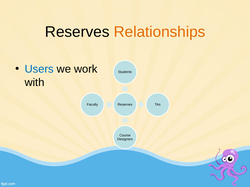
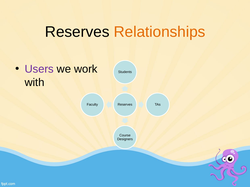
Users colour: blue -> purple (39, 69)
